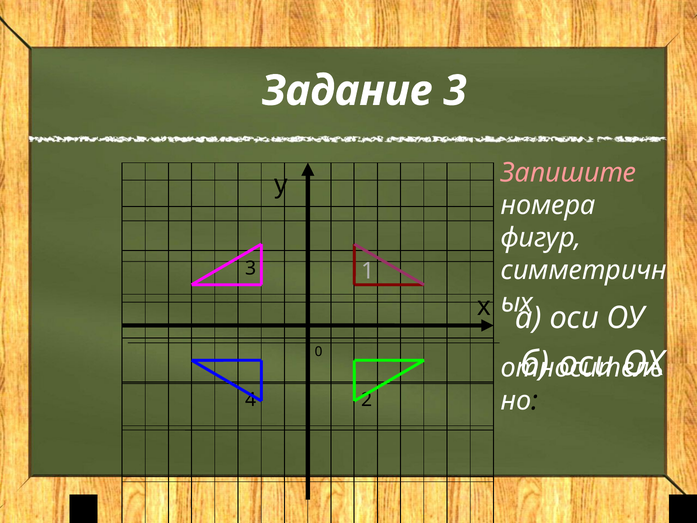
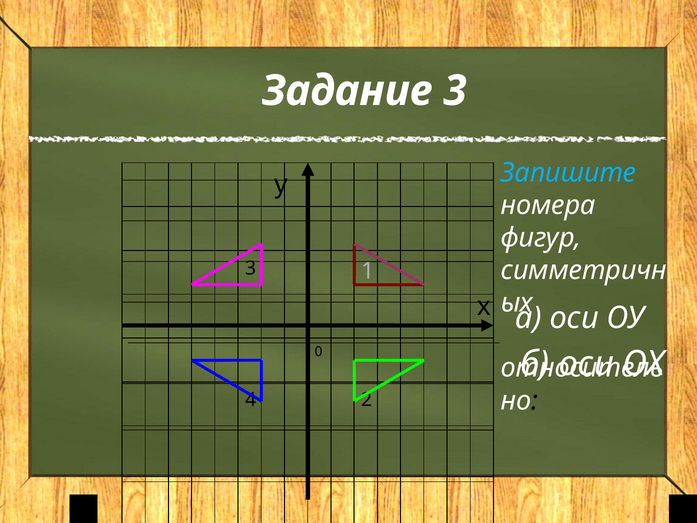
Запишите colour: pink -> light blue (568, 173)
